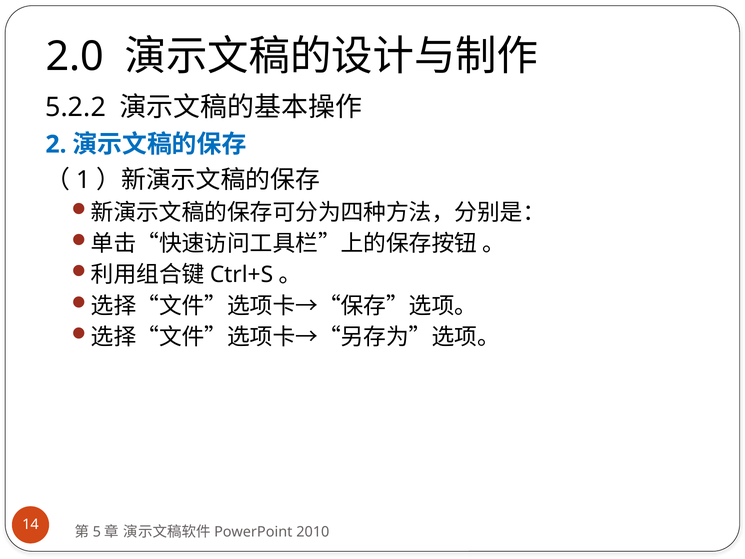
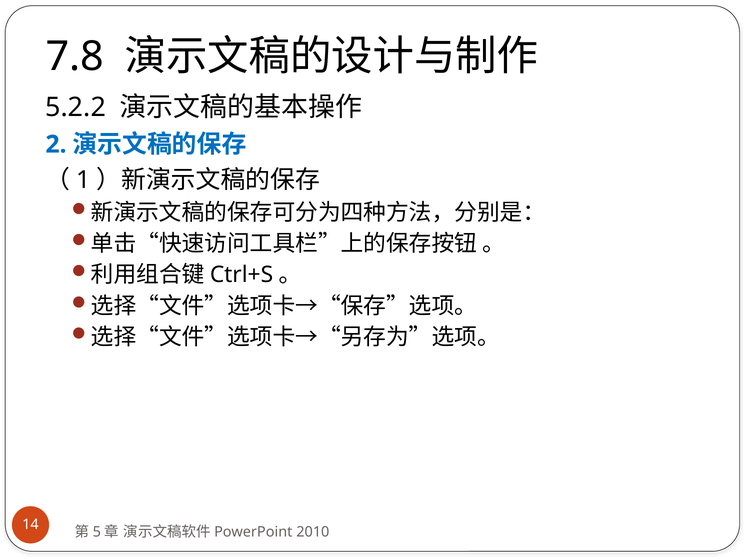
2.0: 2.0 -> 7.8 (75, 56)
